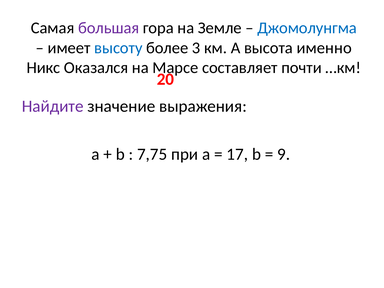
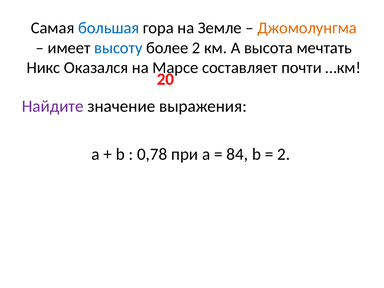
большая colour: purple -> blue (109, 28)
Джомолунгма colour: blue -> orange (307, 28)
более 3: 3 -> 2 (196, 48)
именно: именно -> мечтать (324, 48)
7,75: 7,75 -> 0,78 (152, 154)
17: 17 -> 84 (237, 154)
9: 9 -> 2 (284, 154)
